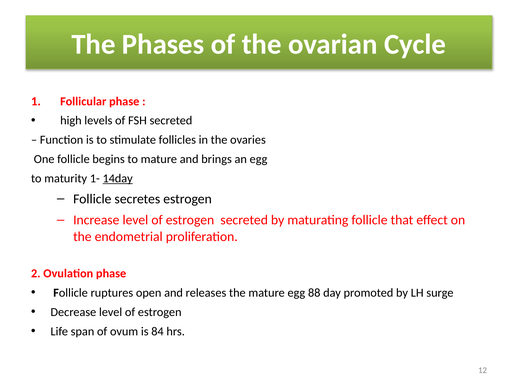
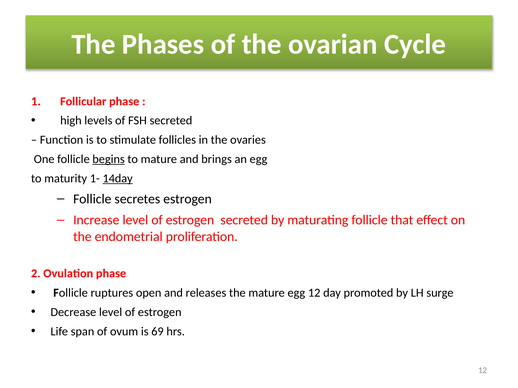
begins underline: none -> present (109, 159)
egg 88: 88 -> 12 (314, 293)
84: 84 -> 69 (157, 332)
